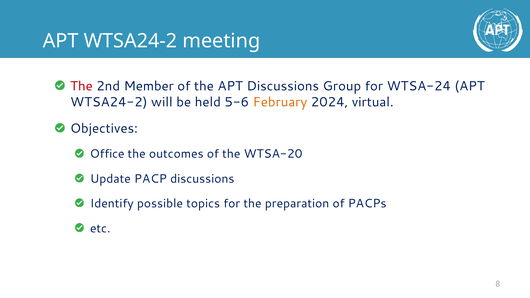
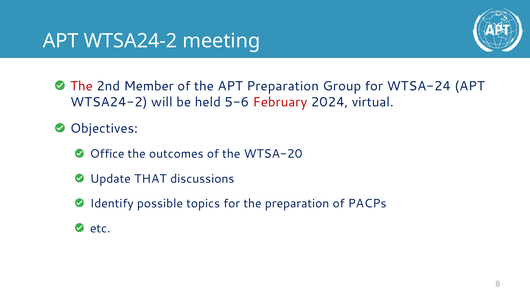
APT Discussions: Discussions -> Preparation (283, 86)
February colour: orange -> red (280, 102)
PACP: PACP -> THAT (150, 179)
